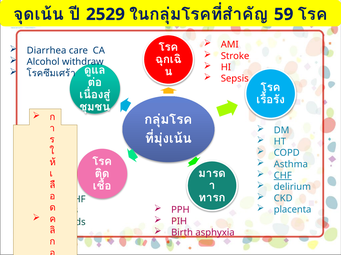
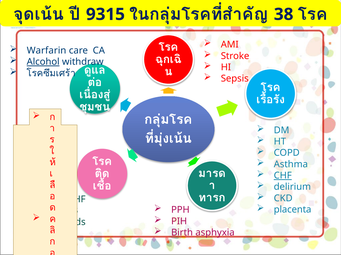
2529: 2529 -> 9315 (105, 14)
59: 59 -> 38 (284, 14)
Diarrhea: Diarrhea -> Warfarin (47, 51)
Alcohol underline: none -> present (43, 62)
